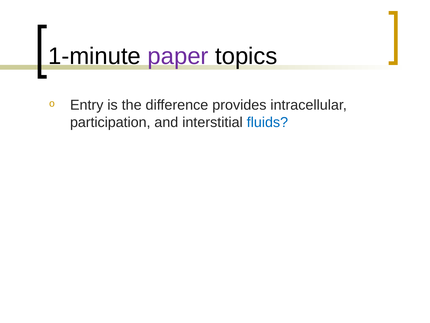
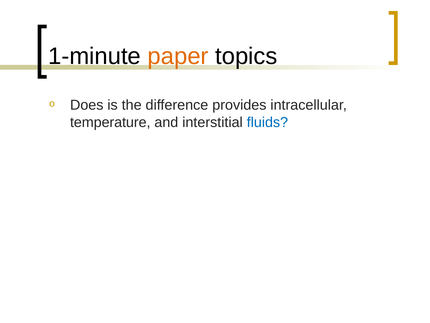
paper colour: purple -> orange (178, 56)
Entry: Entry -> Does (87, 105)
participation: participation -> temperature (110, 122)
